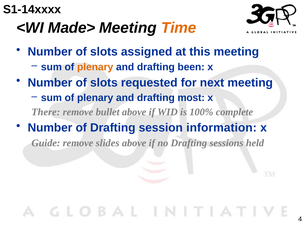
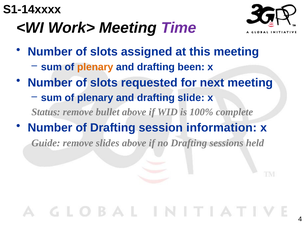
Made>: Made> -> Work> (72, 28)
Time colour: orange -> purple (179, 28)
most: most -> slide (191, 98)
There: There -> Status (46, 112)
